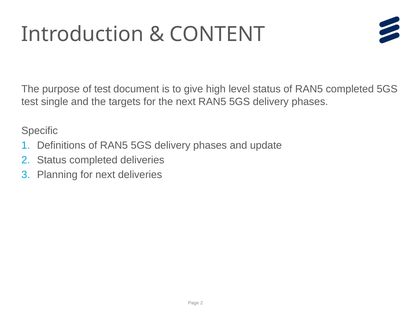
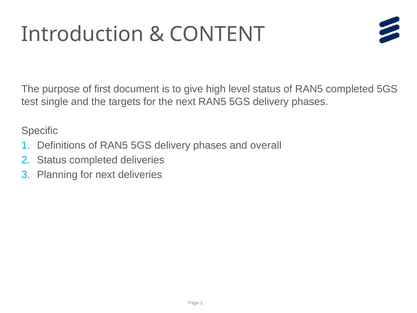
of test: test -> first (102, 89)
update: update -> overall (266, 145)
